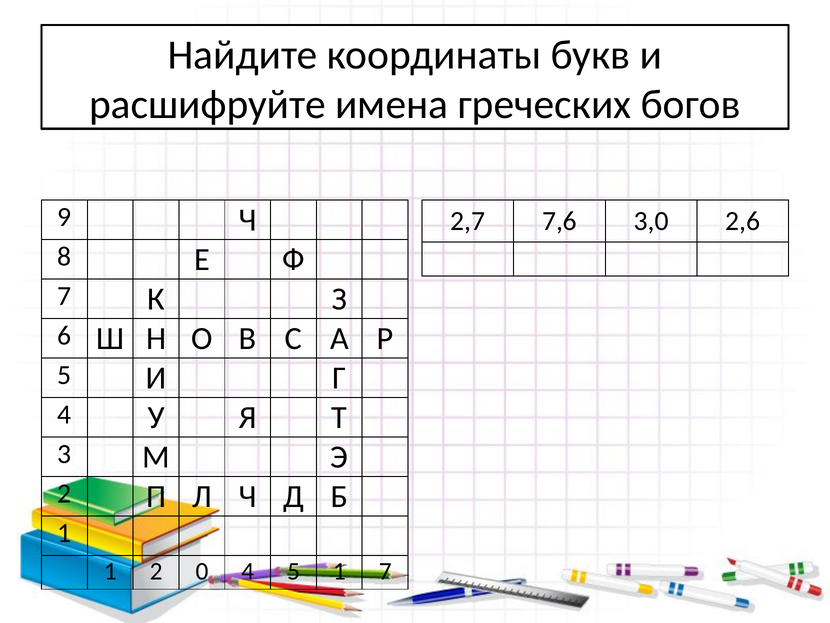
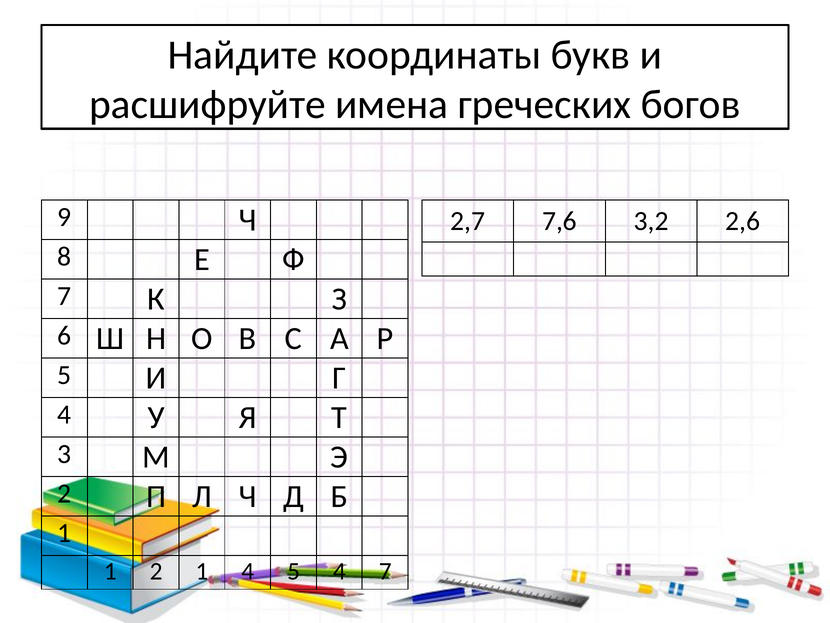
3,0: 3,0 -> 3,2 (651, 221)
2 0: 0 -> 1 (202, 571)
5 1: 1 -> 4 (339, 571)
